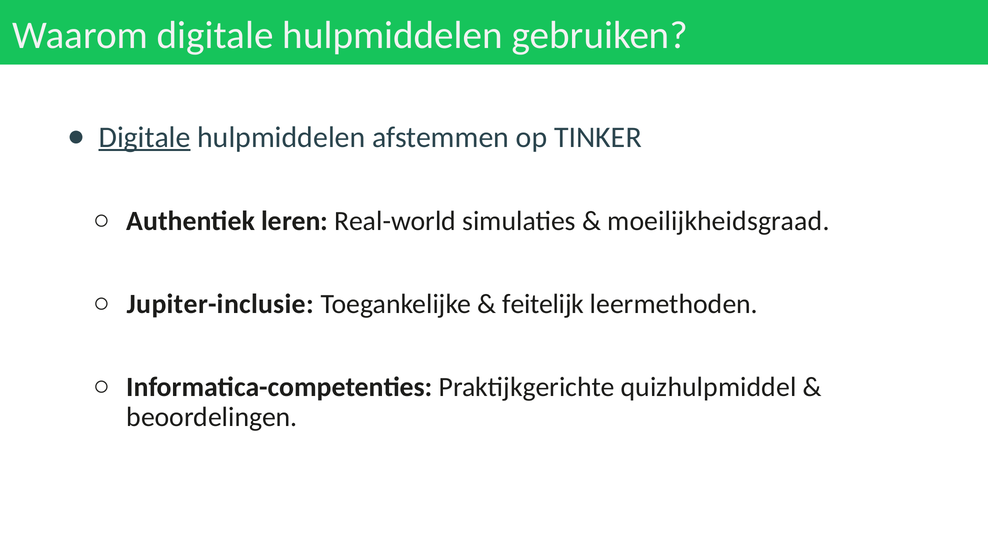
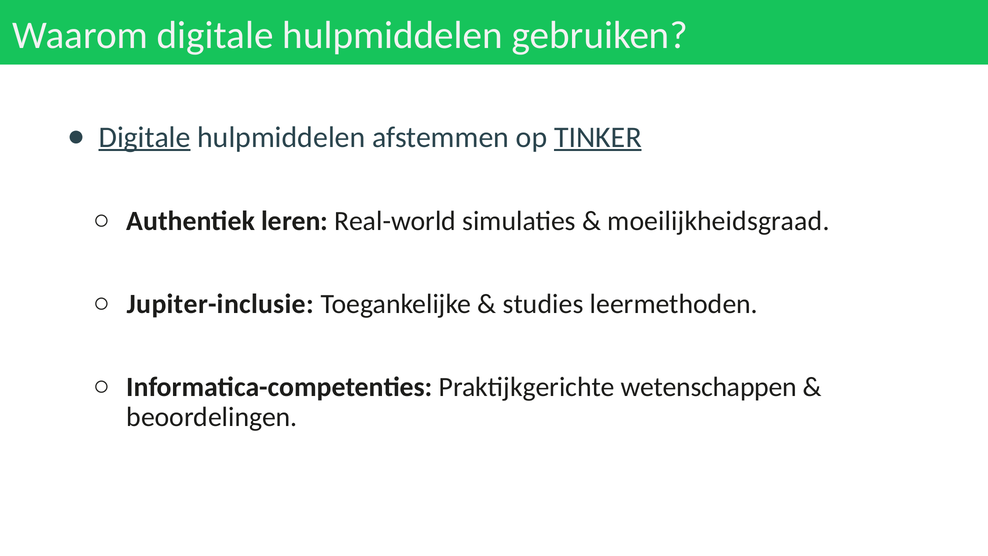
TINKER underline: none -> present (598, 137)
feitelijk: feitelijk -> studies (543, 304)
quizhulpmiddel: quizhulpmiddel -> wetenschappen (709, 387)
